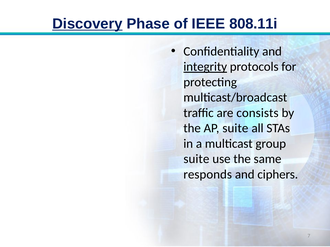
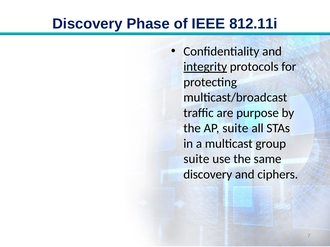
Discovery underline: present -> none (87, 24)
808.11i: 808.11i -> 812.11i (253, 24)
consists: consists -> purpose (258, 113)
responds: responds -> discovery (208, 175)
